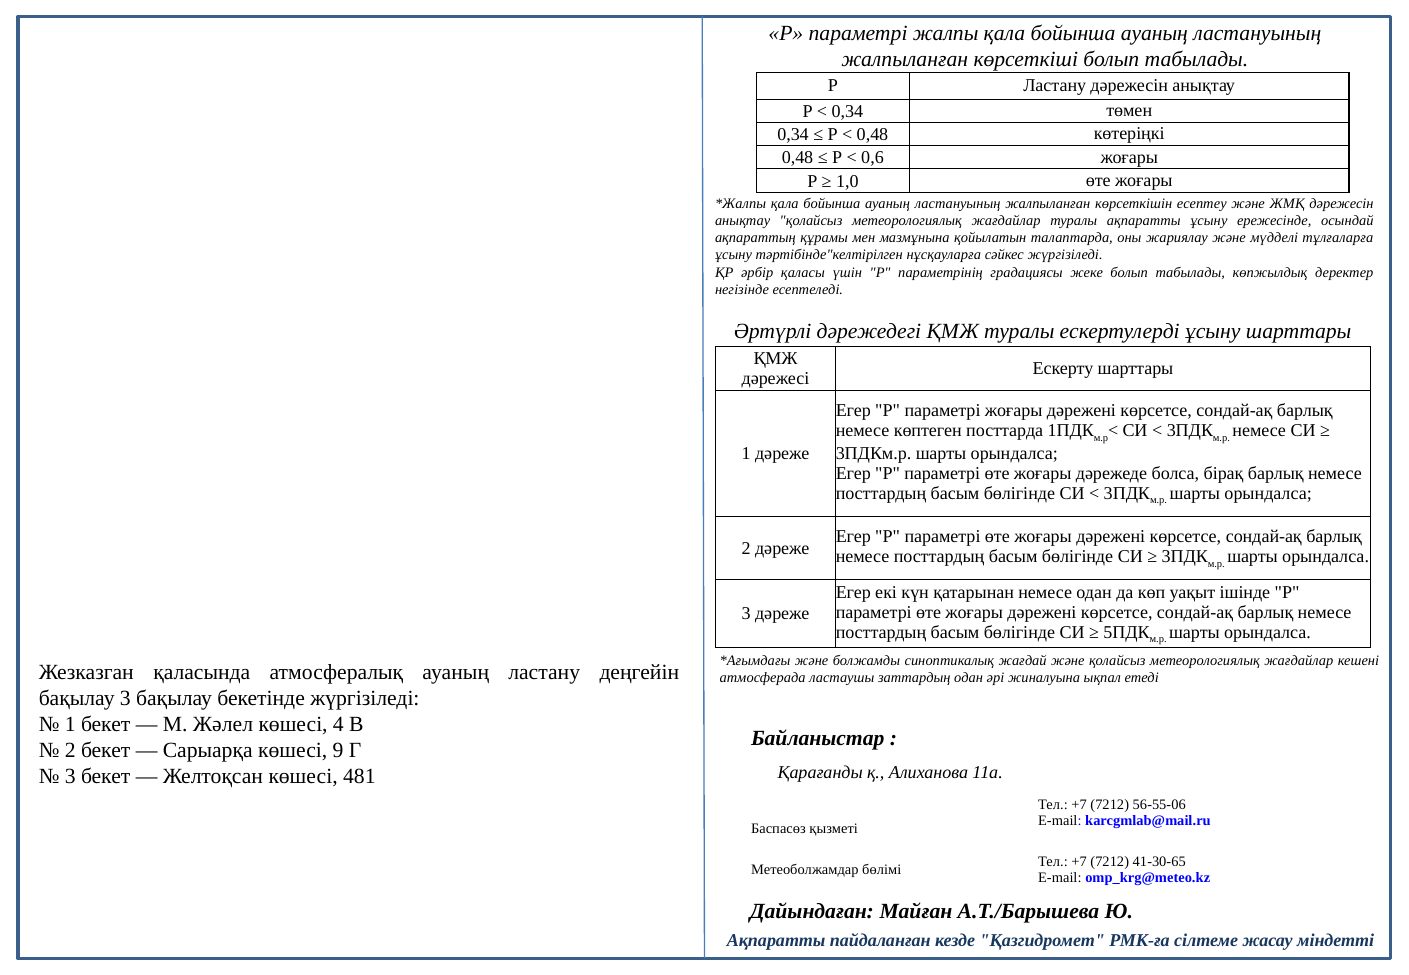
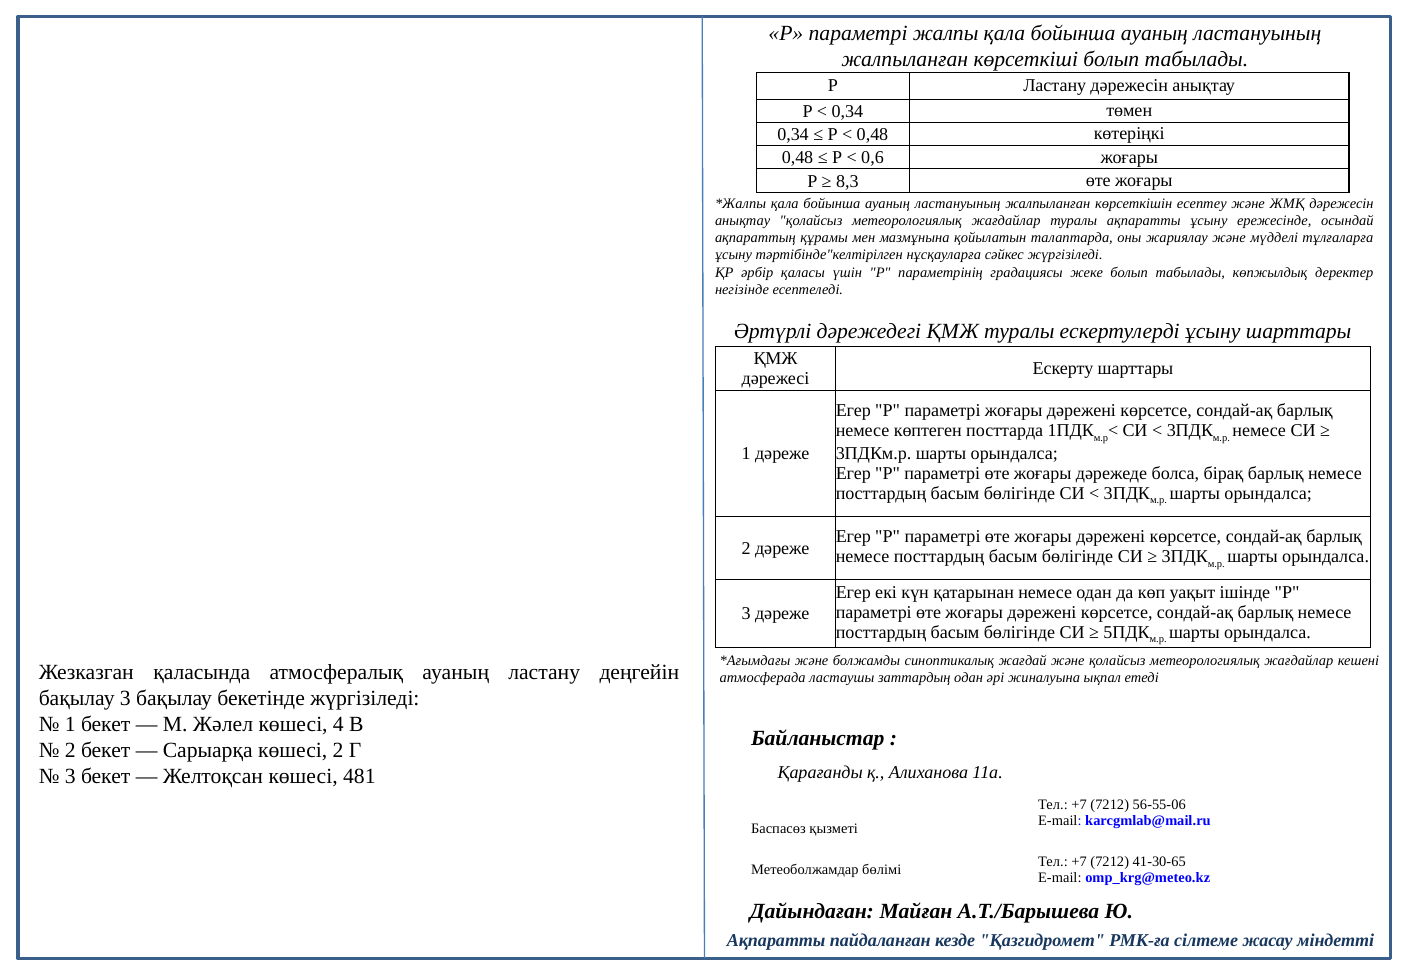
1,0: 1,0 -> 8,3 (847, 181)
көшесі 9: 9 -> 2 (338, 750)
